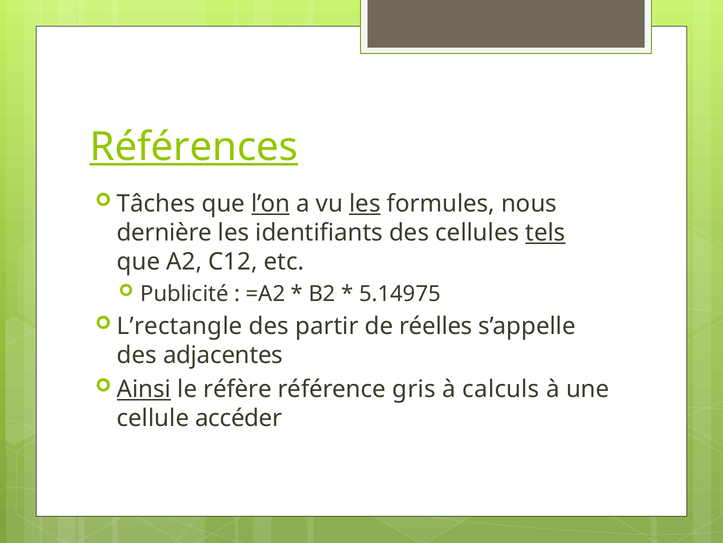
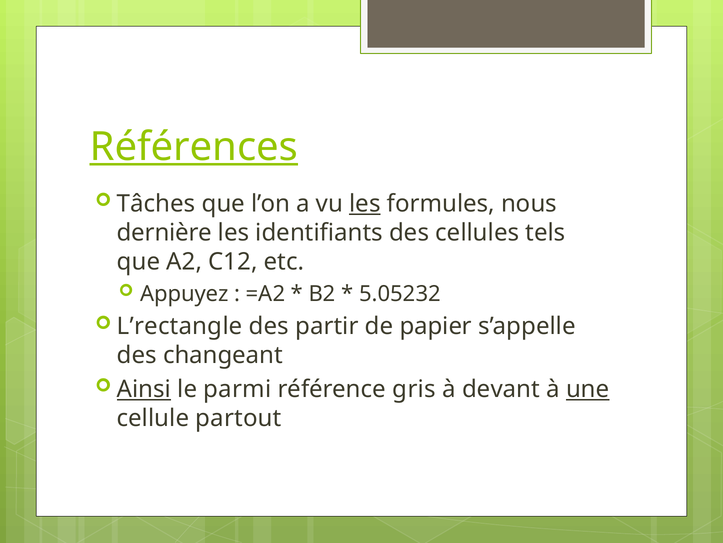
l’on underline: present -> none (271, 204)
tels underline: present -> none (545, 232)
Publicité: Publicité -> Appuyez (184, 293)
5.14975: 5.14975 -> 5.05232 (400, 293)
réelles: réelles -> papier (436, 326)
adjacentes: adjacentes -> changeant (223, 355)
réfère: réfère -> parmi (237, 389)
calculs: calculs -> devant (501, 389)
une underline: none -> present (588, 389)
accéder: accéder -> partout (238, 418)
